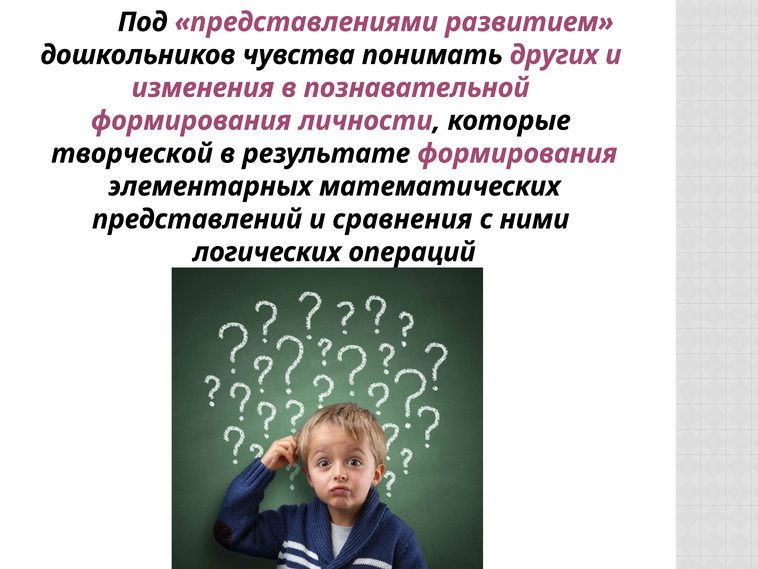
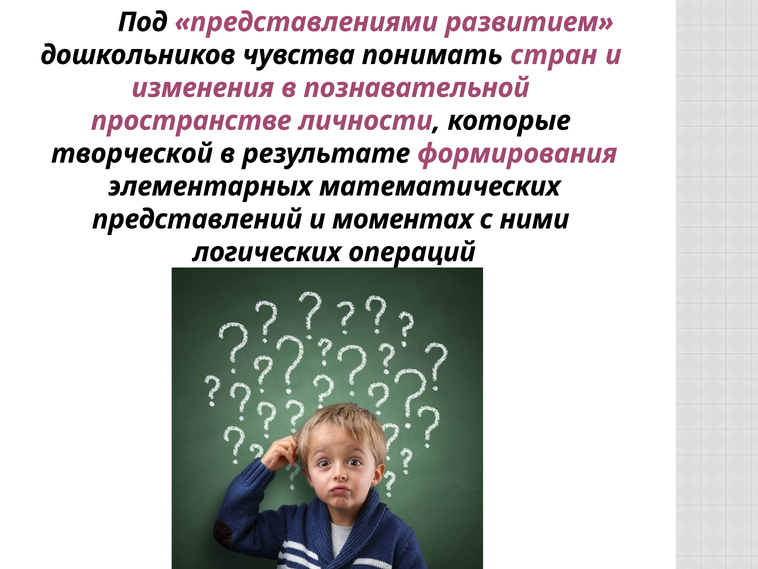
других: других -> стран (554, 55)
формирования: формирования -> пространстве (191, 121)
сравнения: сравнения -> моментах (403, 219)
